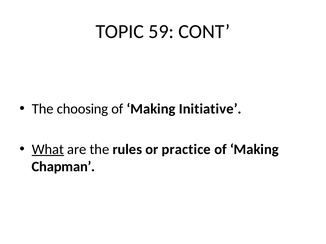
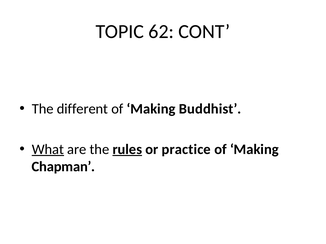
59: 59 -> 62 (161, 32)
choosing: choosing -> different (83, 109)
Initiative: Initiative -> Buddhist (210, 109)
rules underline: none -> present (127, 150)
